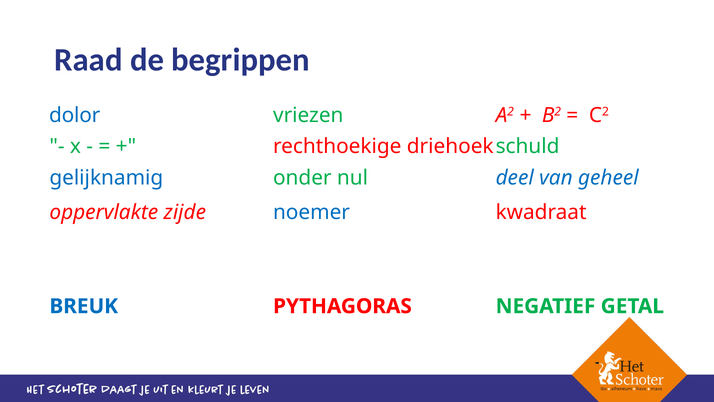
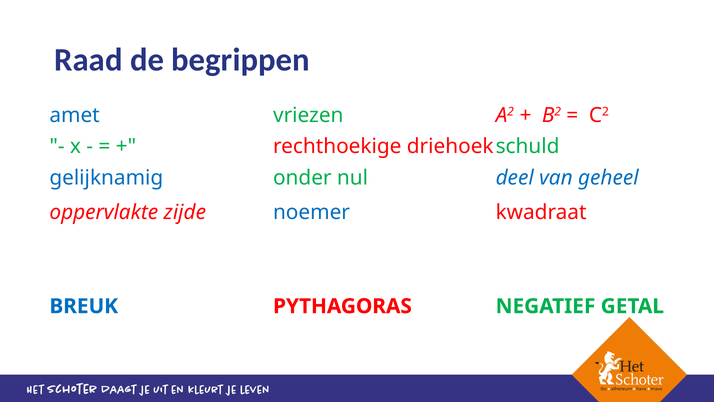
dolor: dolor -> amet (75, 115)
